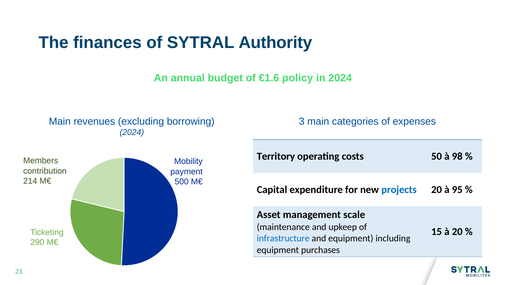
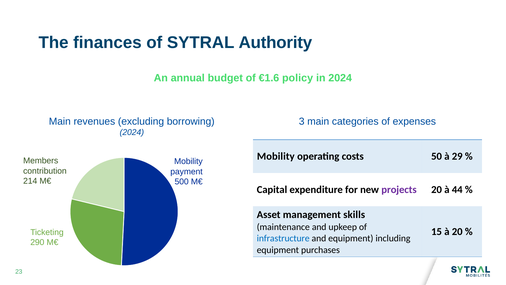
Territory: Territory -> Mobility (276, 156)
98: 98 -> 29 (457, 156)
projects colour: blue -> purple (399, 189)
95: 95 -> 44 (457, 189)
scale: scale -> skills (354, 214)
